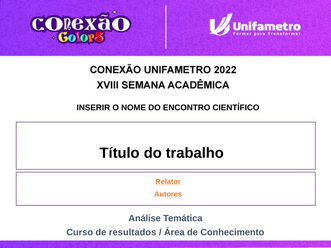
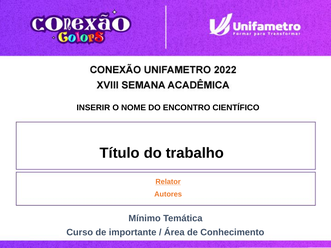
Análise: Análise -> Mínimo (145, 219)
resultados: resultados -> importante (133, 232)
